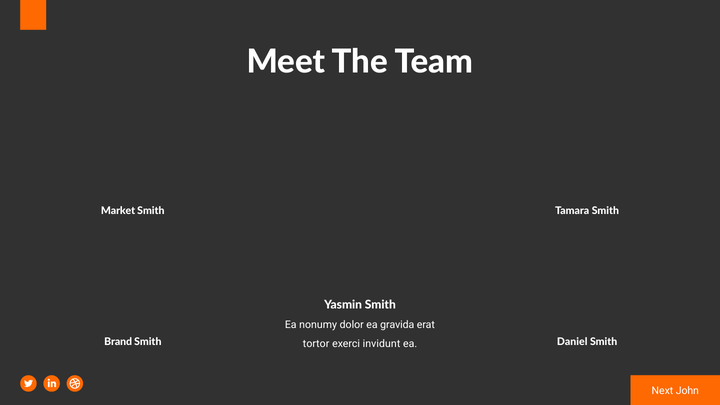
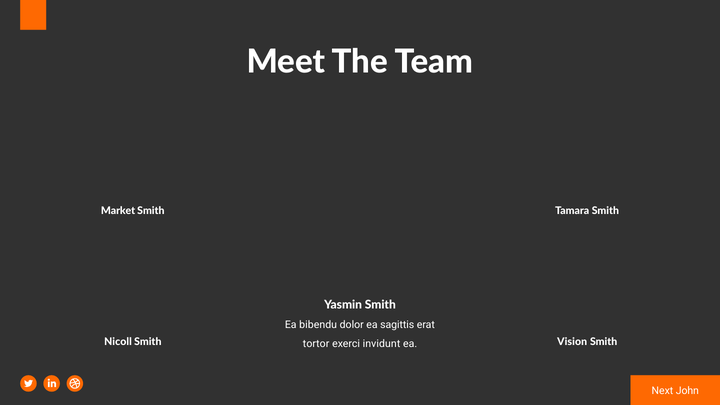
nonumy: nonumy -> bibendu (318, 325)
gravida: gravida -> sagittis (397, 325)
Brand: Brand -> Nicoll (118, 342)
Daniel: Daniel -> Vision (572, 342)
